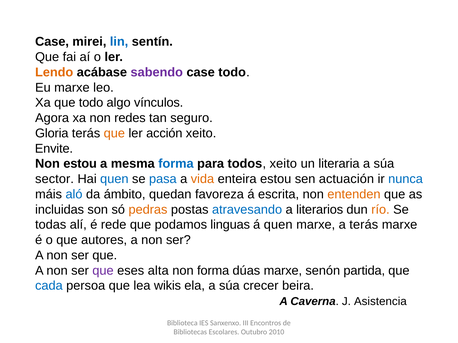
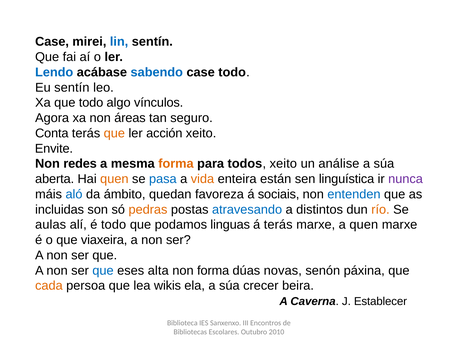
Lendo colour: orange -> blue (54, 72)
sabendo colour: purple -> blue (157, 72)
Eu marxe: marxe -> sentín (72, 88)
redes: redes -> áreas (130, 118)
Gloria: Gloria -> Conta (52, 133)
Non estou: estou -> redes (80, 164)
forma colour: blue -> orange (176, 164)
literaria: literaria -> análise (339, 164)
sector: sector -> aberta (55, 179)
quen colour: blue -> orange (114, 179)
enteira estou: estou -> están (276, 179)
actuación: actuación -> linguística (347, 179)
nunca colour: blue -> purple (406, 179)
escrita: escrita -> sociais (279, 195)
entenden colour: orange -> blue (354, 195)
literarios: literarios -> distintos (320, 210)
todas: todas -> aulas (51, 225)
é rede: rede -> todo (114, 225)
á quen: quen -> terás (278, 225)
a terás: terás -> quen (364, 225)
autores: autores -> viaxeira (104, 240)
que colour: purple -> blue (103, 271)
dúas marxe: marxe -> novas (283, 271)
partida: partida -> páxina (364, 271)
cada colour: blue -> orange (49, 286)
Asistencia: Asistencia -> Establecer (380, 302)
